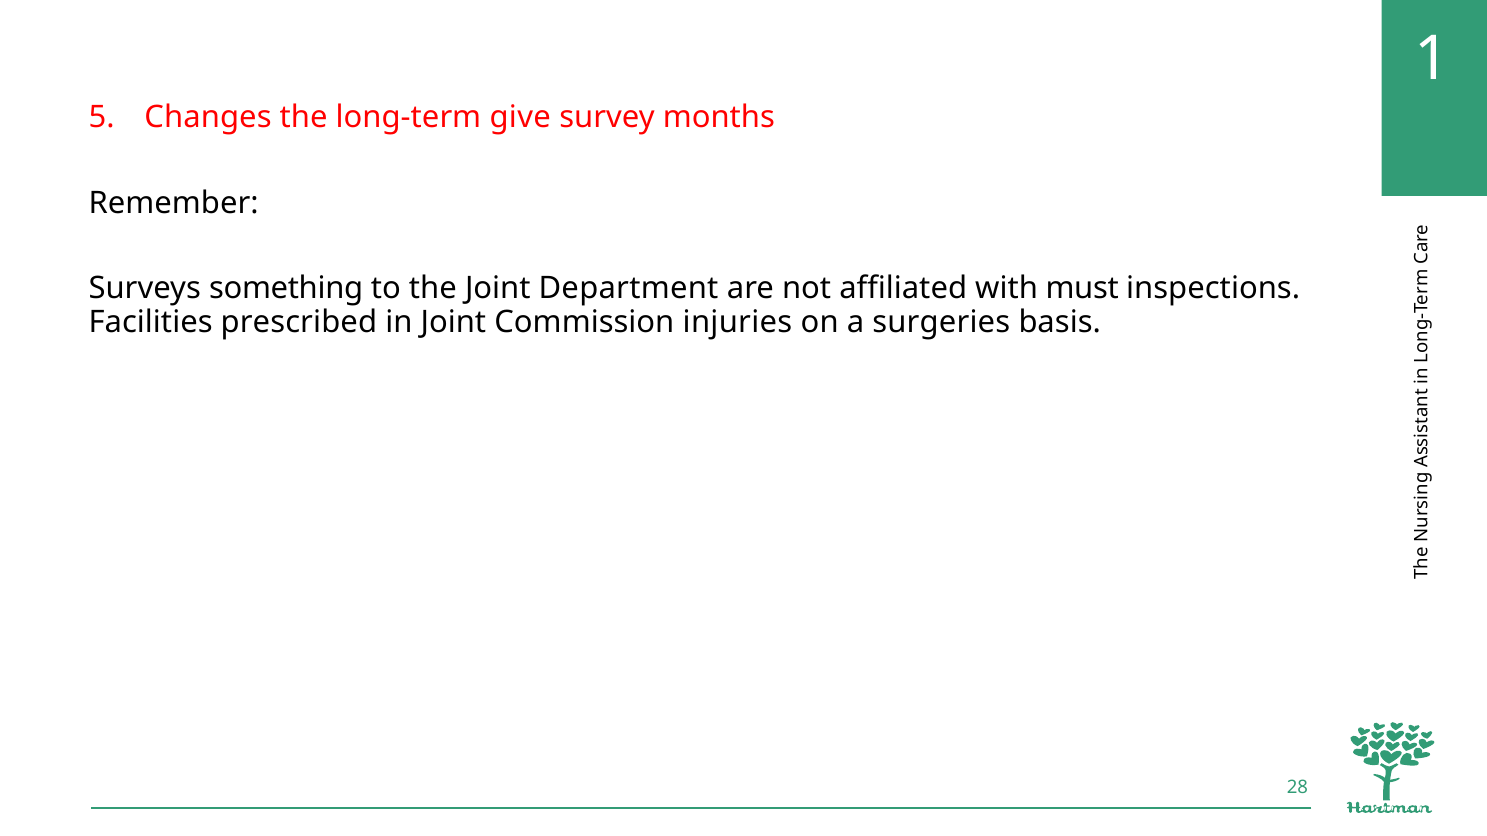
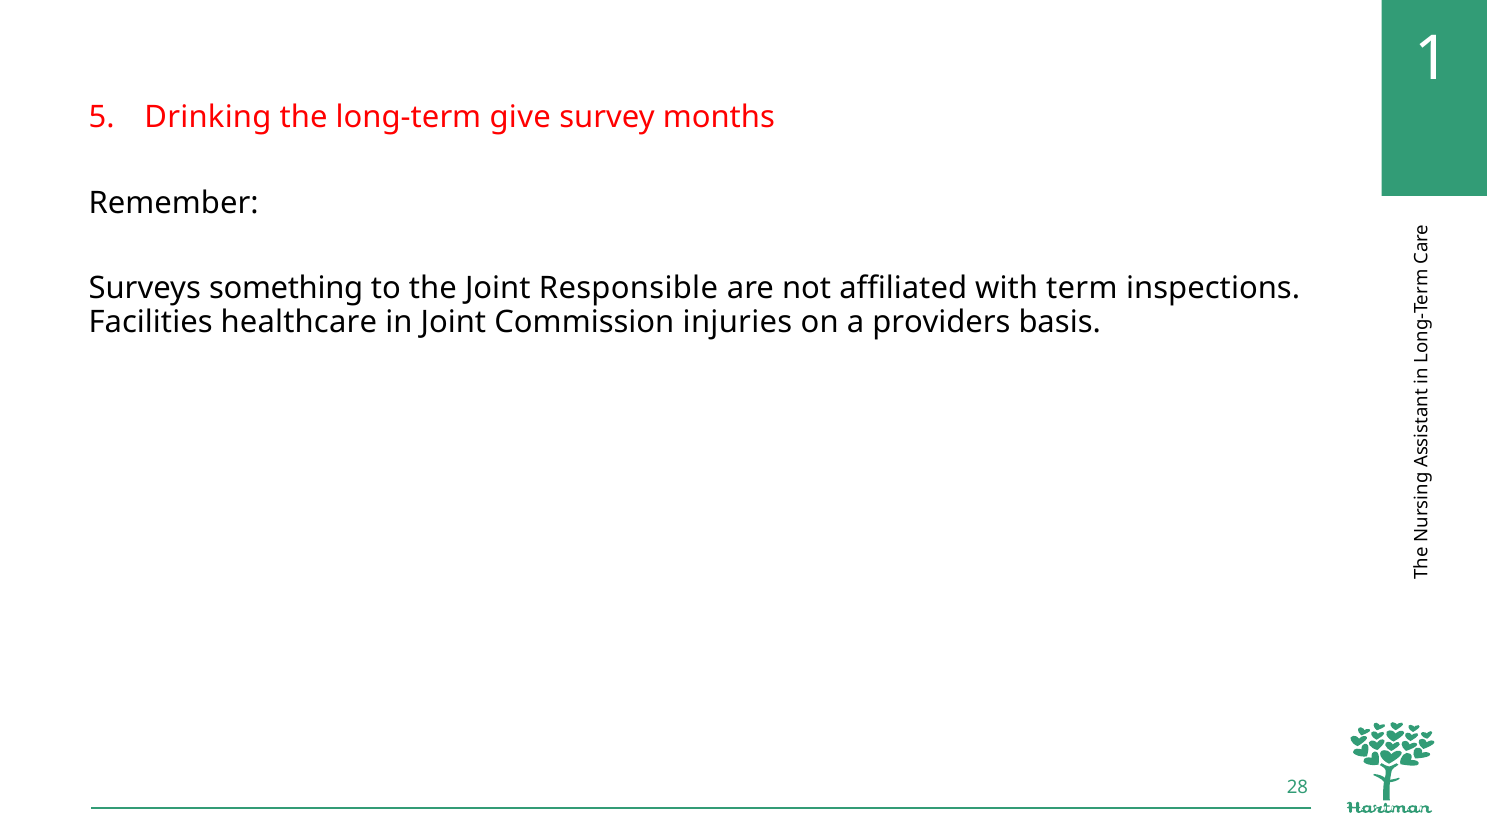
Changes: Changes -> Drinking (208, 117)
Department: Department -> Responsible (628, 289)
must: must -> term (1082, 289)
prescribed: prescribed -> healthcare (299, 322)
surgeries: surgeries -> providers (941, 322)
